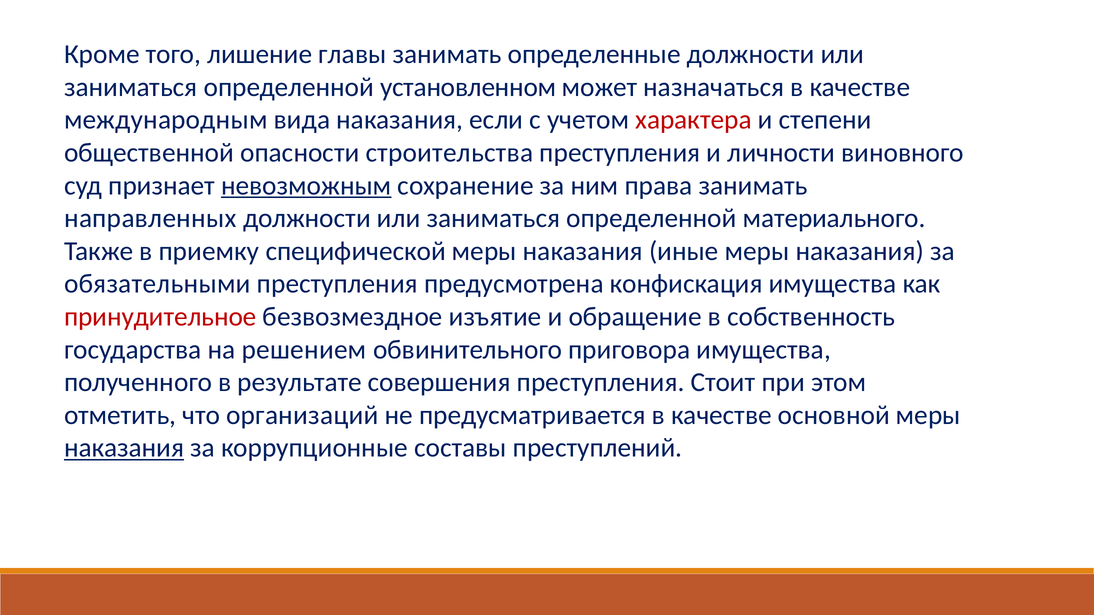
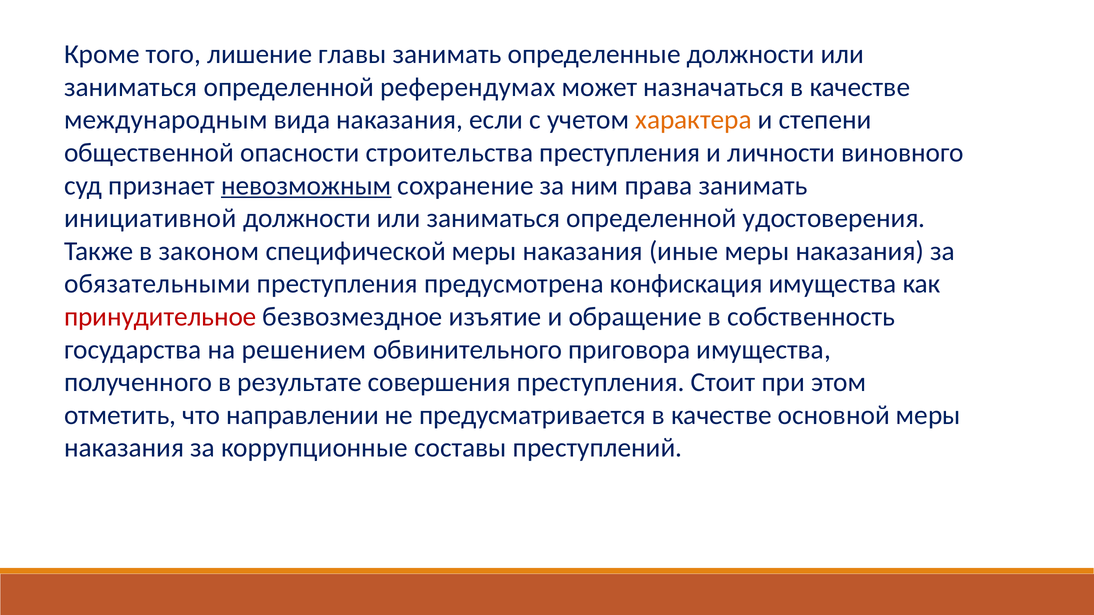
установленном: установленном -> референдумах (468, 87)
характера colour: red -> orange (693, 120)
направленных: направленных -> инициативной (150, 218)
материального: материального -> удостоверения (834, 218)
приемку: приемку -> законом (209, 251)
организаций: организаций -> направлении (302, 415)
наказания underline: present -> none (124, 448)
